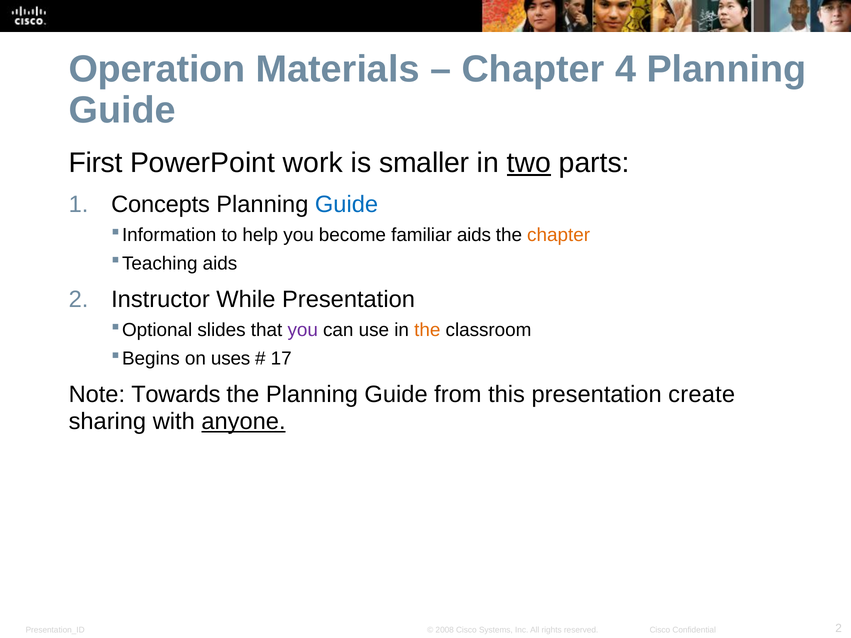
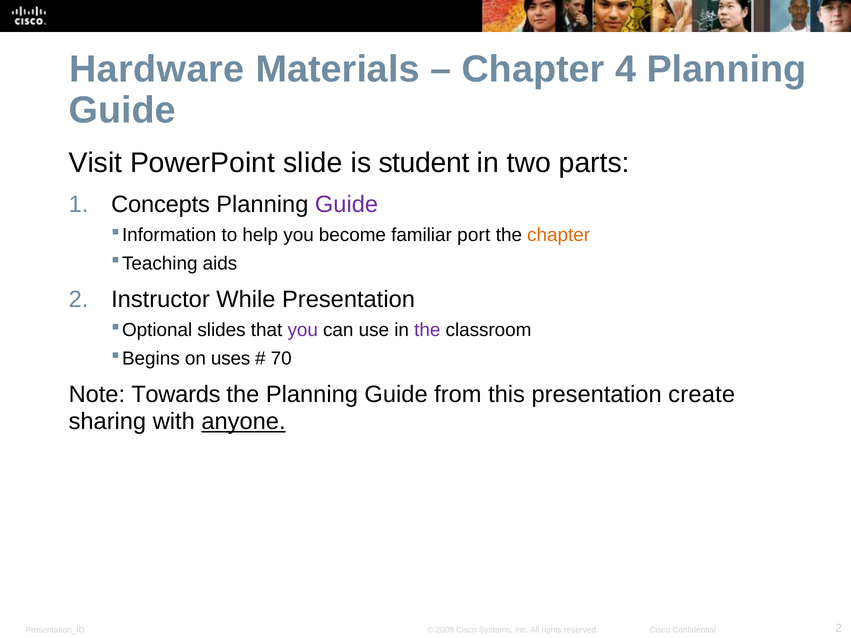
Operation: Operation -> Hardware (157, 69)
First: First -> Visit (95, 163)
work: work -> slide (313, 163)
smaller: smaller -> student (424, 163)
two underline: present -> none (529, 163)
Guide colour: blue -> purple (347, 204)
familiar aids: aids -> port (474, 235)
the colour: orange -> purple (427, 330)
17: 17 -> 70 (281, 359)
